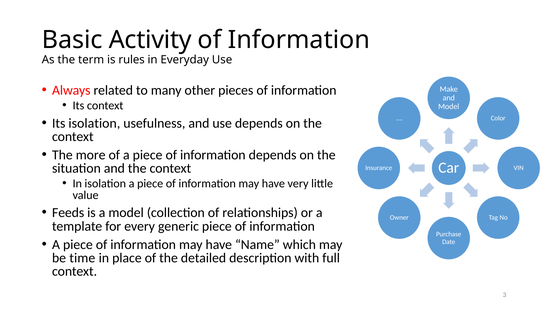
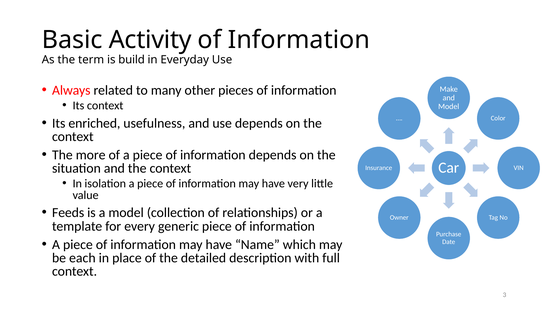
rules: rules -> build (132, 60)
Its isolation: isolation -> enriched (94, 123)
time: time -> each (82, 257)
